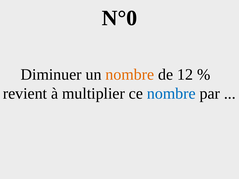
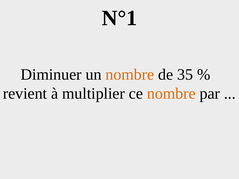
N°0: N°0 -> N°1 (119, 18)
12: 12 -> 35 (185, 75)
nombre colour: blue -> orange (171, 94)
